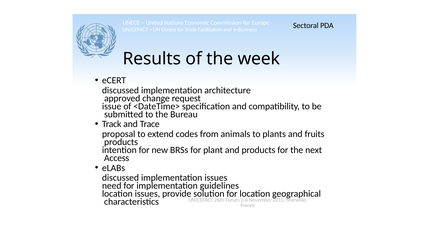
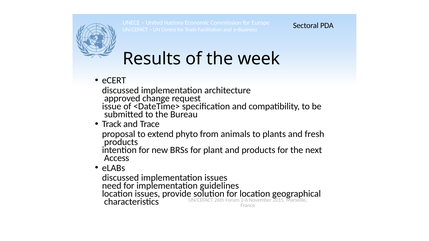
codes: codes -> phyto (187, 134)
fruits: fruits -> fresh (314, 134)
